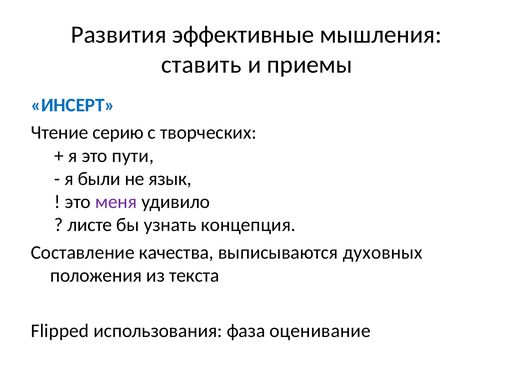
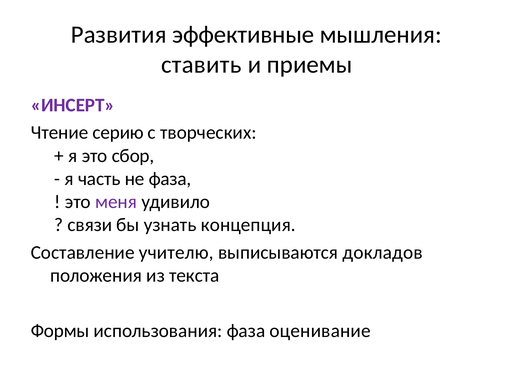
ИНСЕРТ colour: blue -> purple (73, 105)
пути: пути -> сбор (133, 156)
были: были -> часть (99, 179)
не язык: язык -> фаза (170, 179)
листе: листе -> связи (90, 225)
качества: качества -> учителю (176, 253)
духовных: духовных -> докладов (383, 253)
Flipped: Flipped -> Формы (60, 331)
